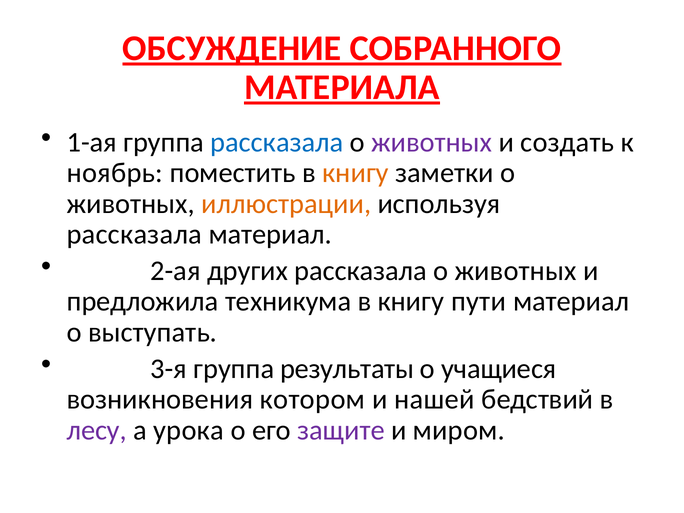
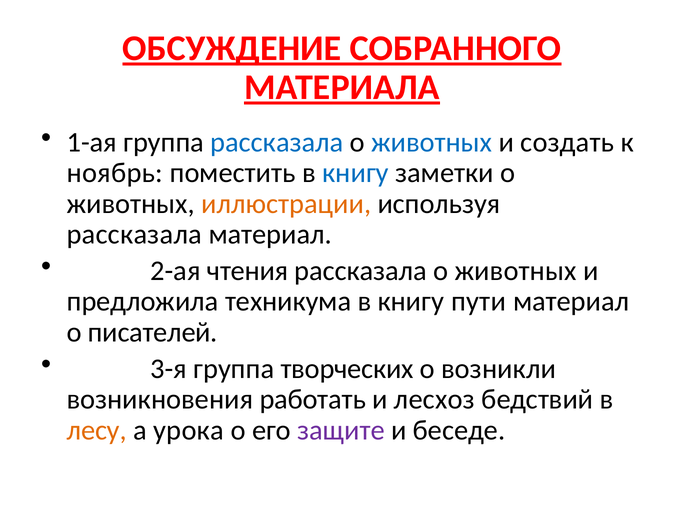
животных colour: purple -> blue (432, 142)
книгу colour: orange -> blue (355, 173)
других: других -> чтения (248, 271)
выступать: выступать -> писателей (153, 332)
результаты: результаты -> творческих (347, 369)
учащиеся: учащиеся -> возникли (499, 369)
котором: котором -> работать (313, 399)
нашей: нашей -> лесхоз (434, 399)
лесу colour: purple -> orange (97, 430)
миром: миром -> беседе (459, 430)
